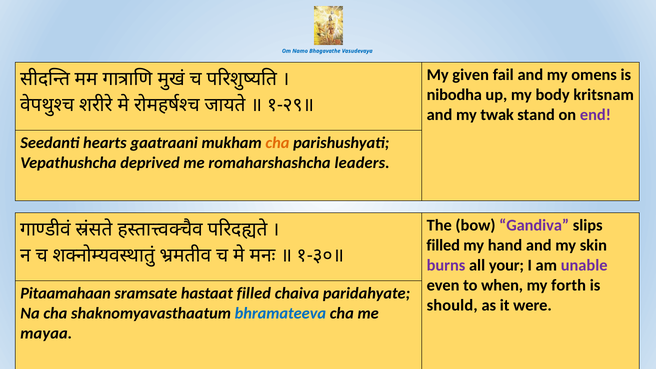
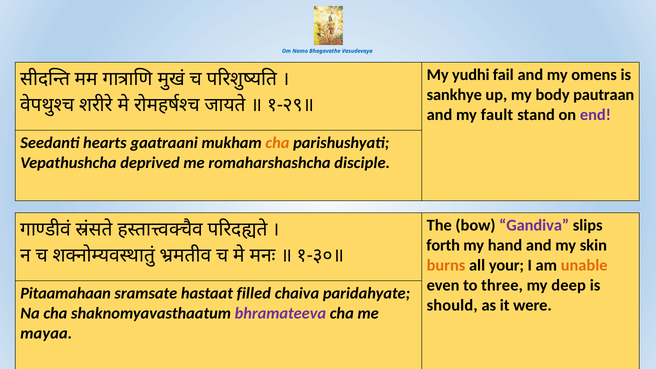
given: given -> yudhi (471, 75)
nibodha: nibodha -> sankhye (454, 95)
kritsnam: kritsnam -> pautraan (604, 95)
twak: twak -> fault (497, 115)
leaders: leaders -> disciple (362, 163)
filled: filled -> forth (443, 245)
burns colour: purple -> orange (446, 265)
unable colour: purple -> orange (584, 265)
when: when -> three (502, 285)
forth: forth -> deep (569, 285)
bhramateeva colour: blue -> purple (280, 313)
